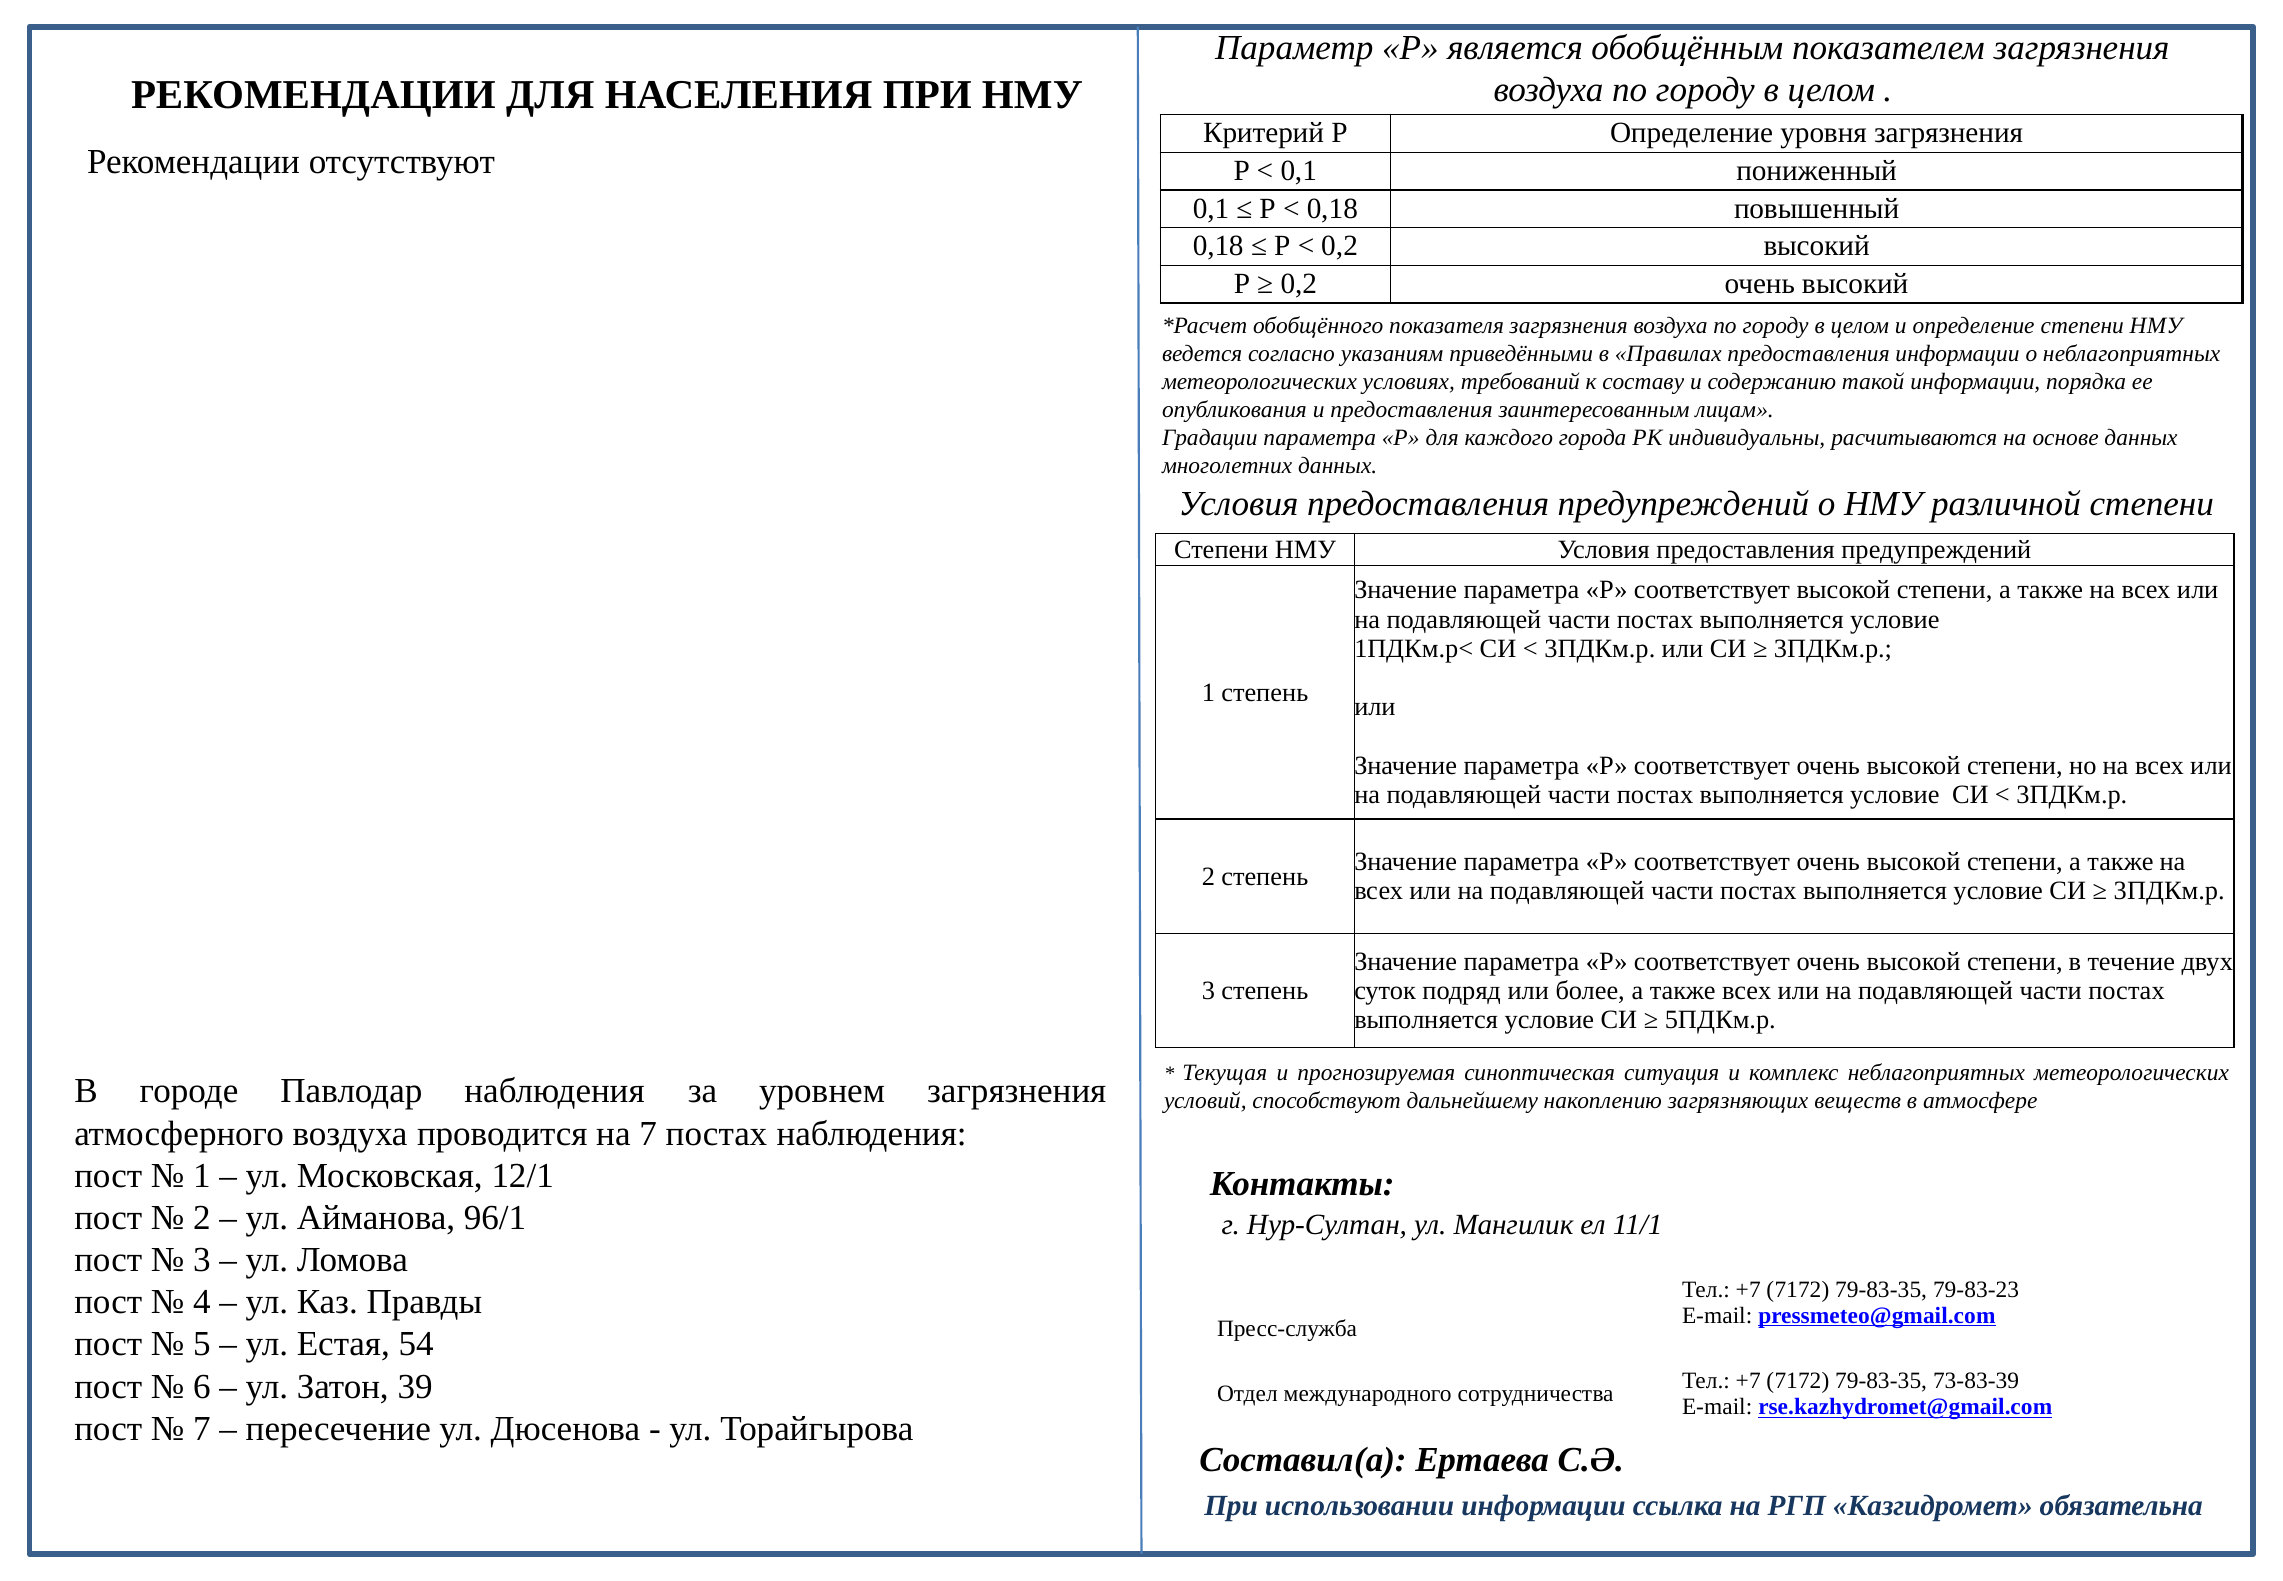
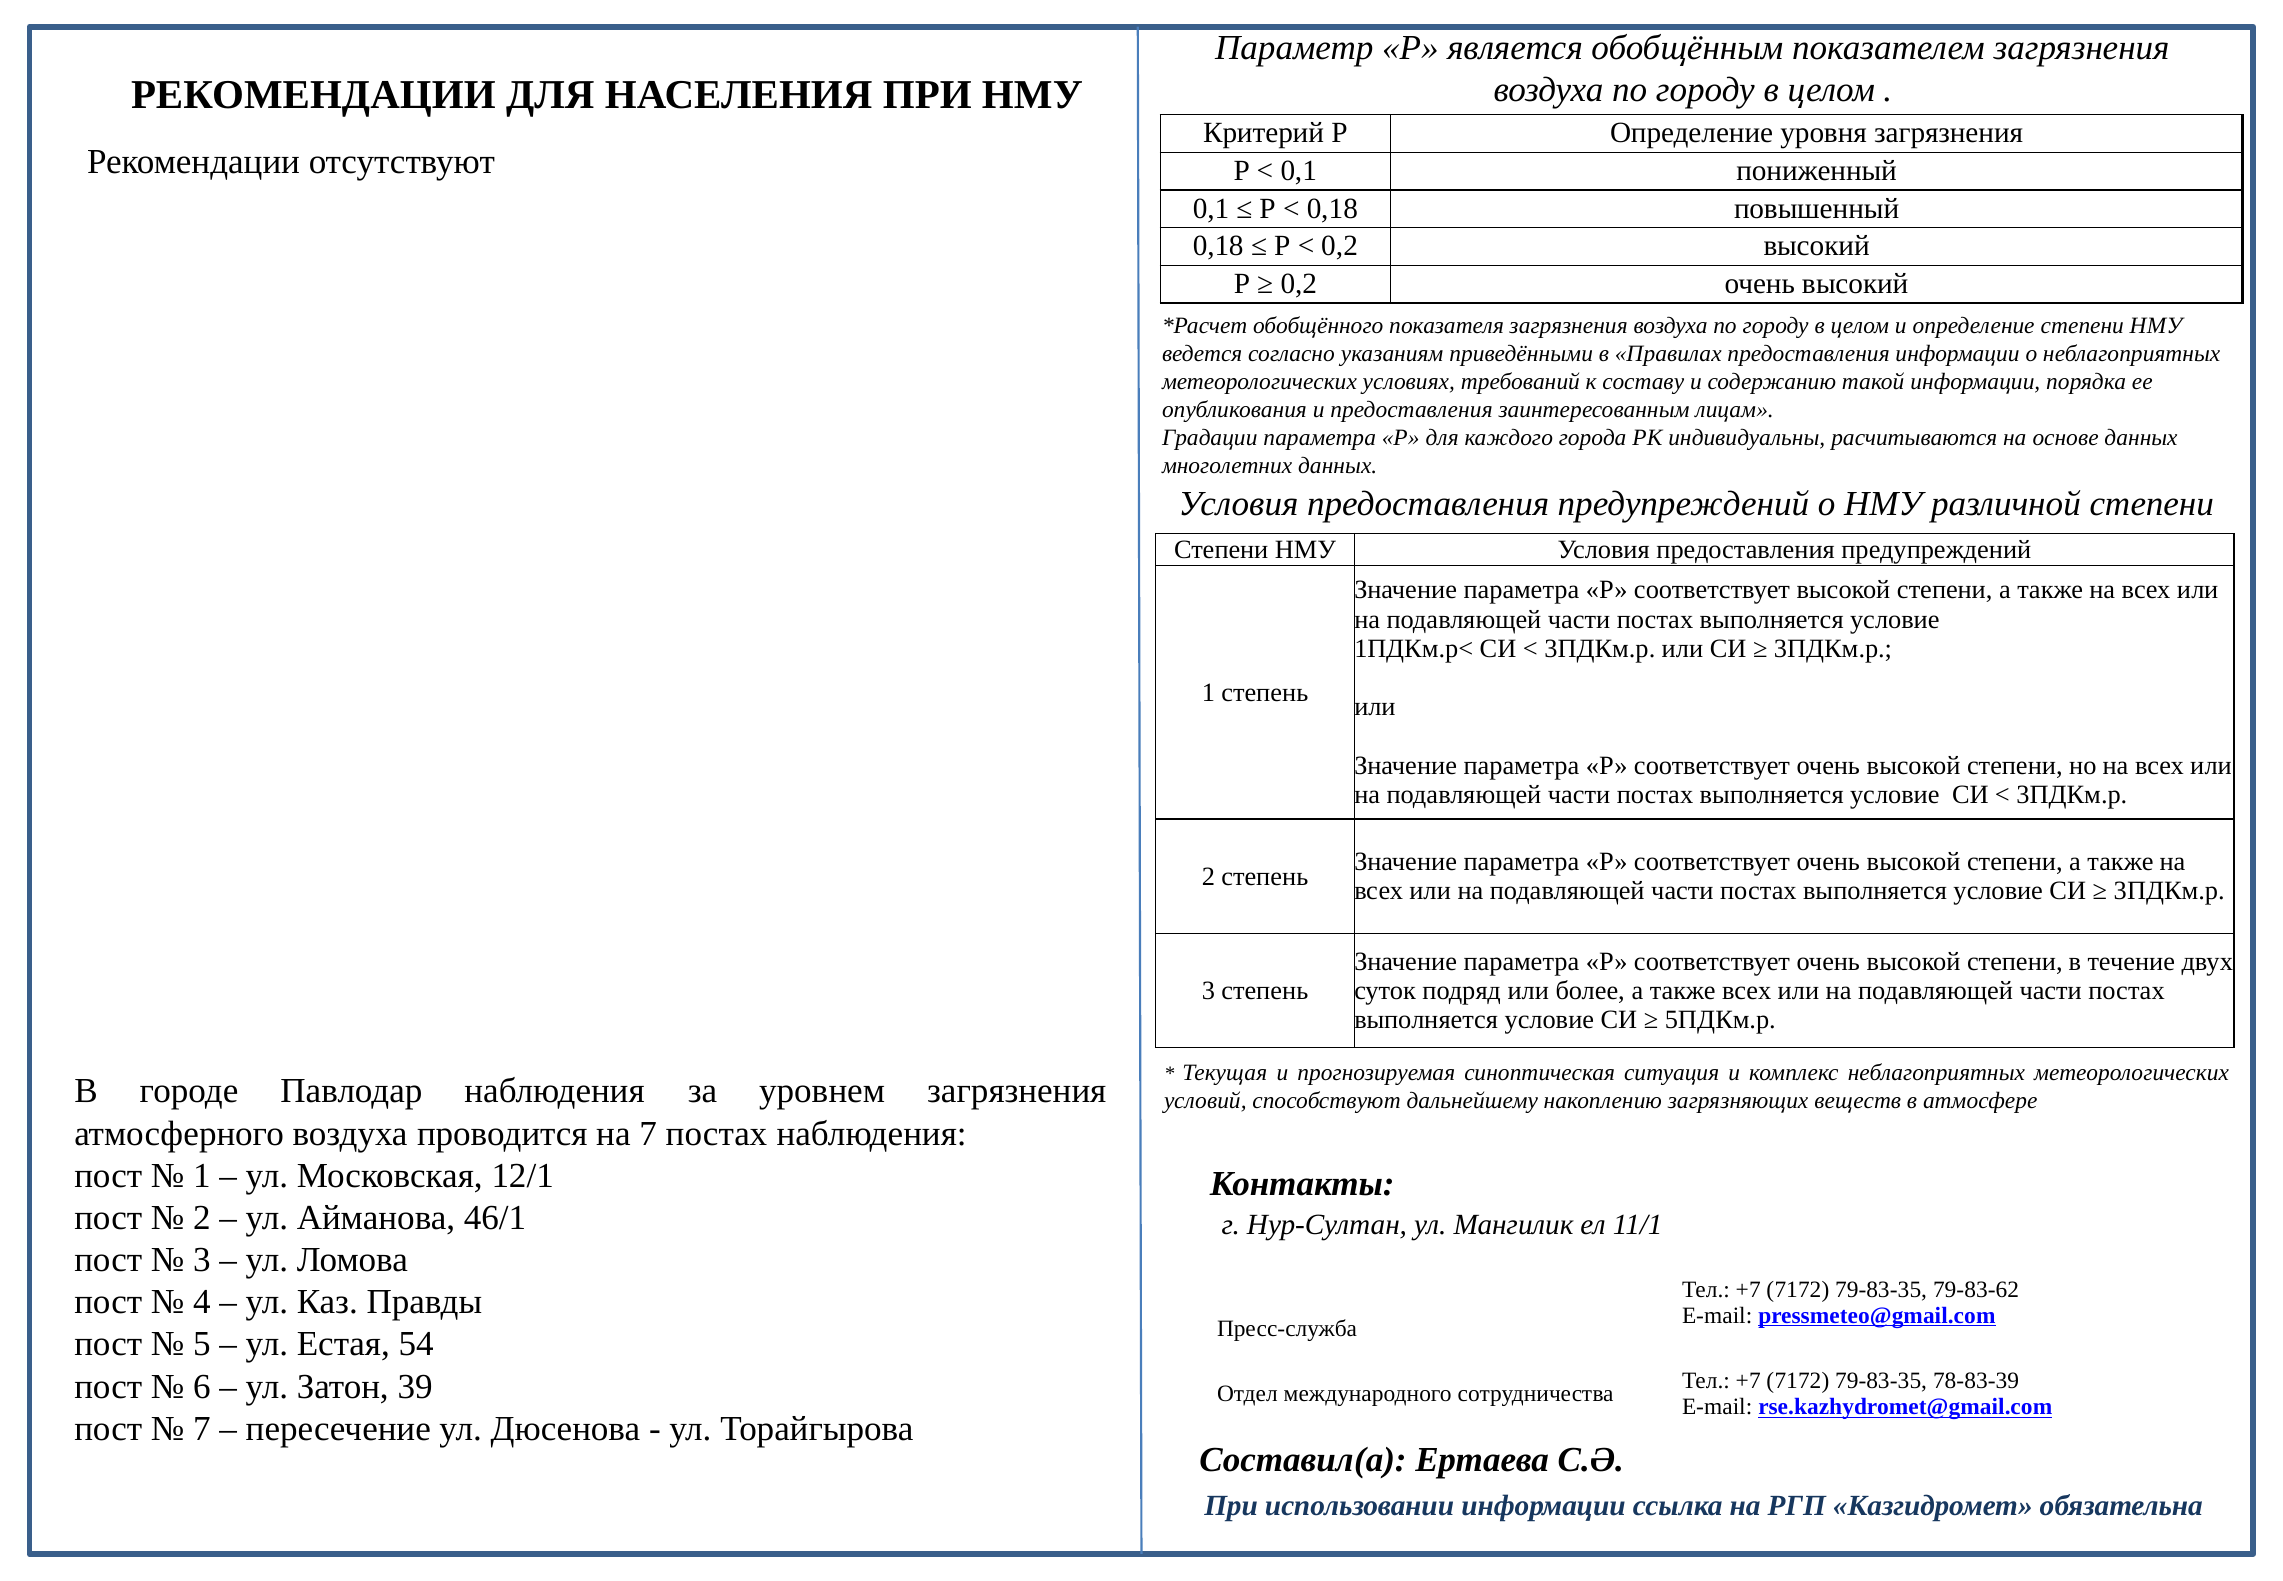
96/1: 96/1 -> 46/1 (495, 1217)
79-83-23: 79-83-23 -> 79-83-62 (1976, 1289)
73-83-39: 73-83-39 -> 78-83-39 (1976, 1380)
